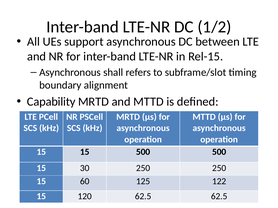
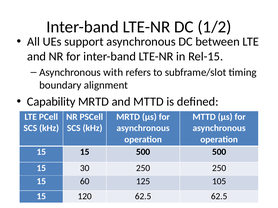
shall: shall -> with (113, 72)
122: 122 -> 105 (219, 182)
